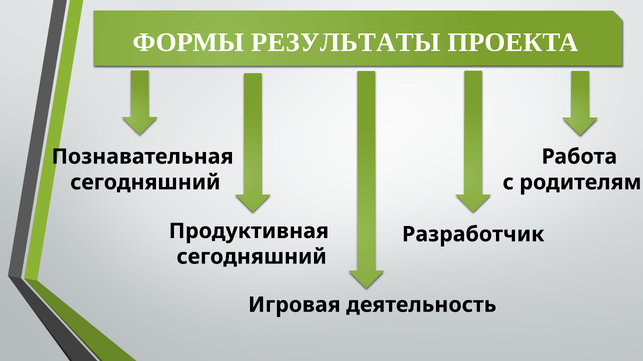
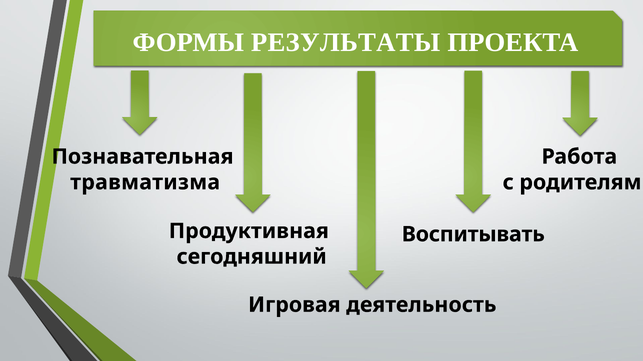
сегодняшний: сегодняшний -> травматизма (145, 183)
Разработчик: Разработчик -> Воспитывать (473, 235)
